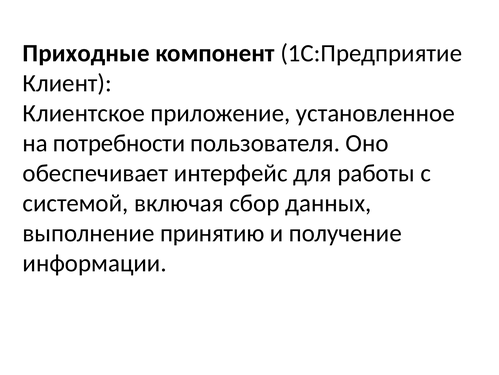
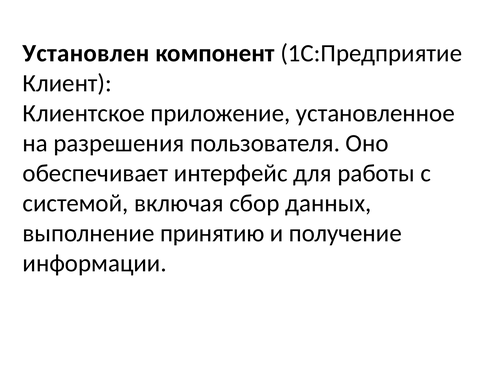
Приходные: Приходные -> Установлен (86, 53)
потребности: потребности -> разрешения (119, 143)
